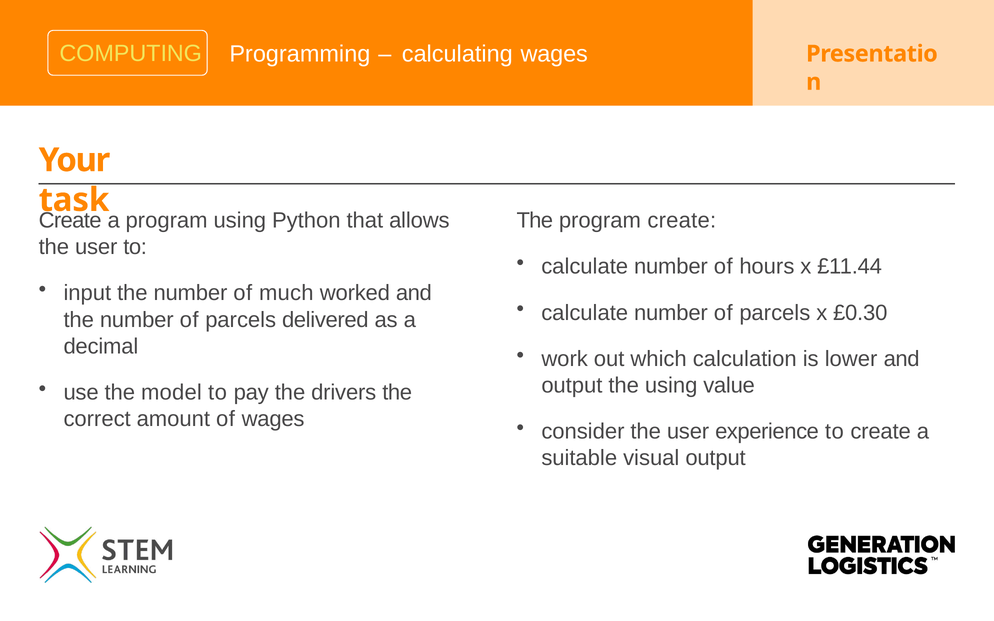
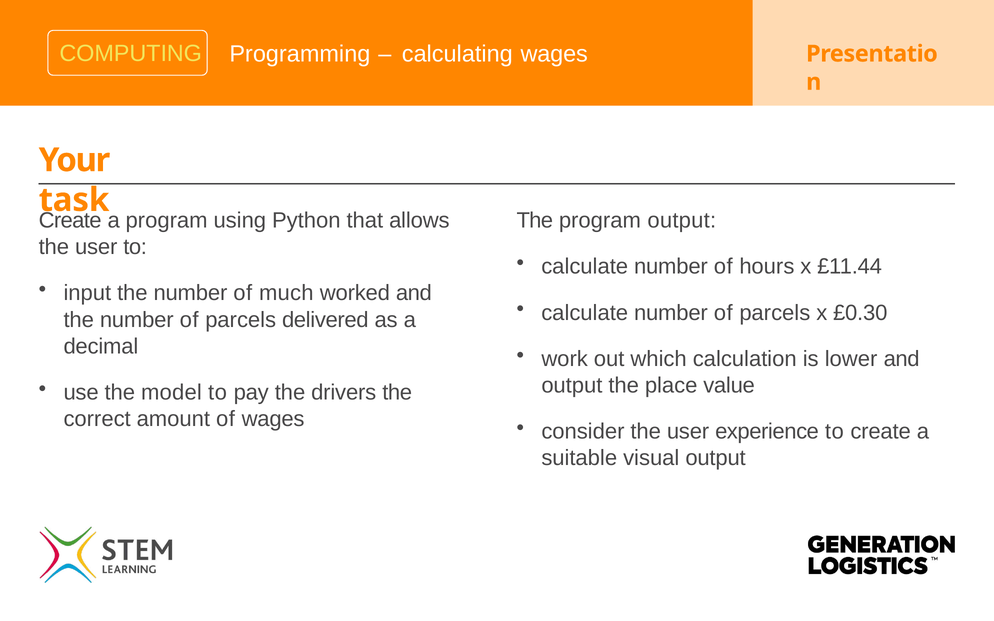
program create: create -> output (682, 220)
the using: using -> place (671, 385)
